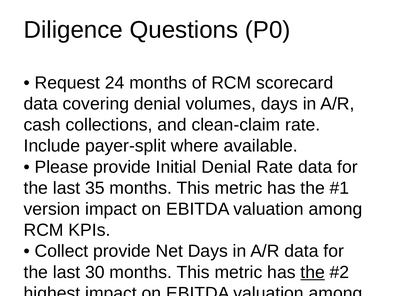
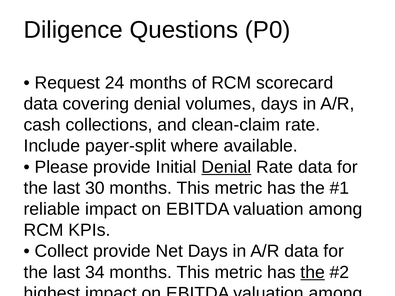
Denial underline: none -> present (226, 167)
35: 35 -> 30 (95, 188)
version: version -> reliable (52, 209)
30: 30 -> 34 (95, 272)
